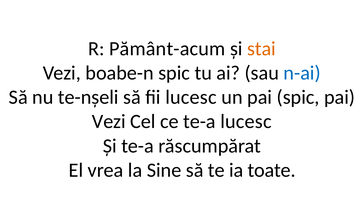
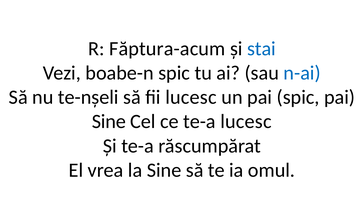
Pământ-acum: Pământ-acum -> Făptura-acum (167, 49)
stai colour: orange -> blue (261, 49)
Vezi: Vezi -> Sine (109, 121)
toate: toate -> omul (272, 170)
